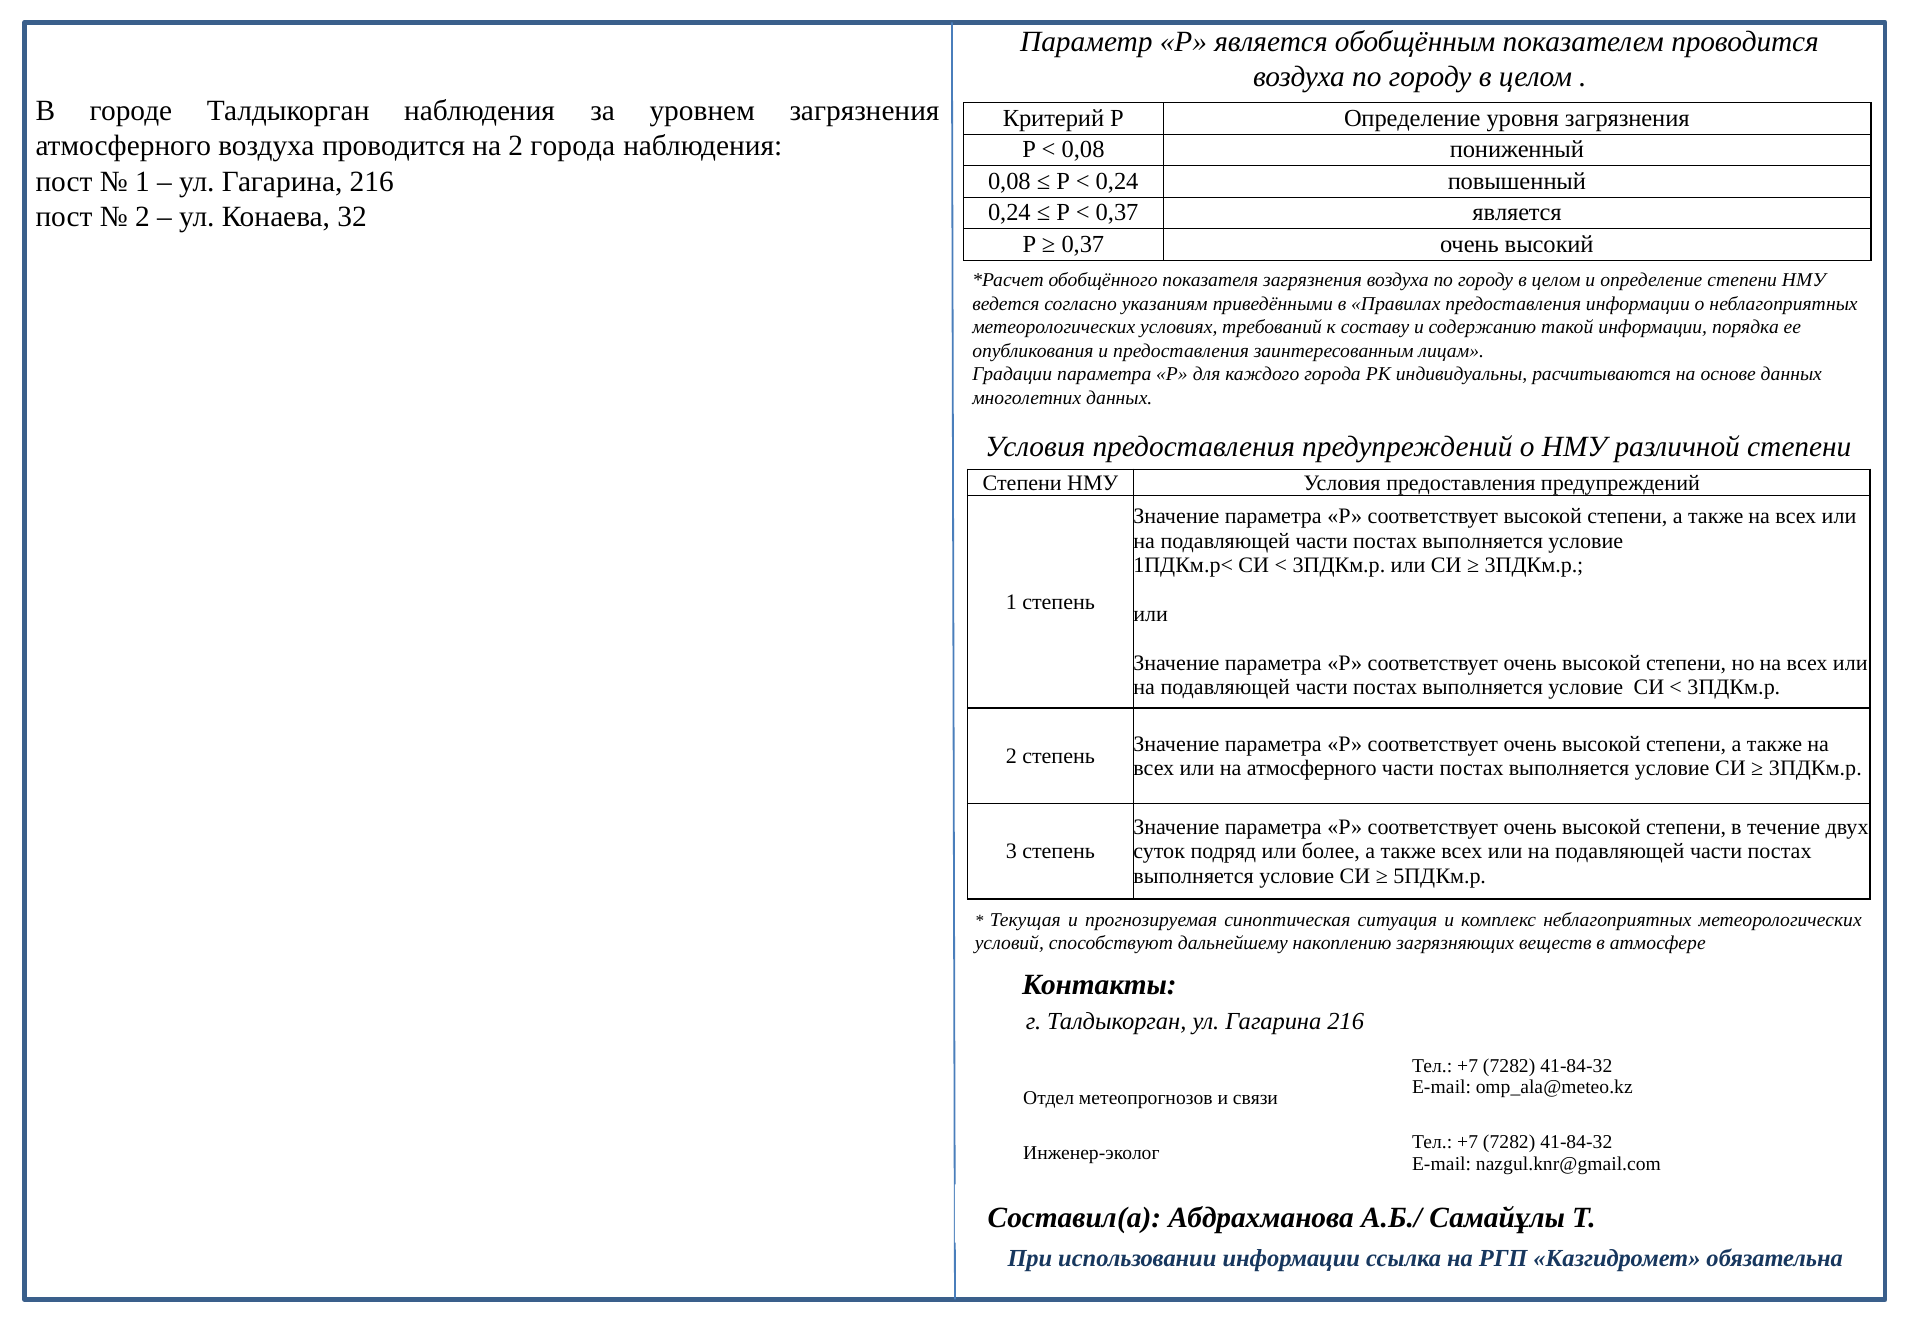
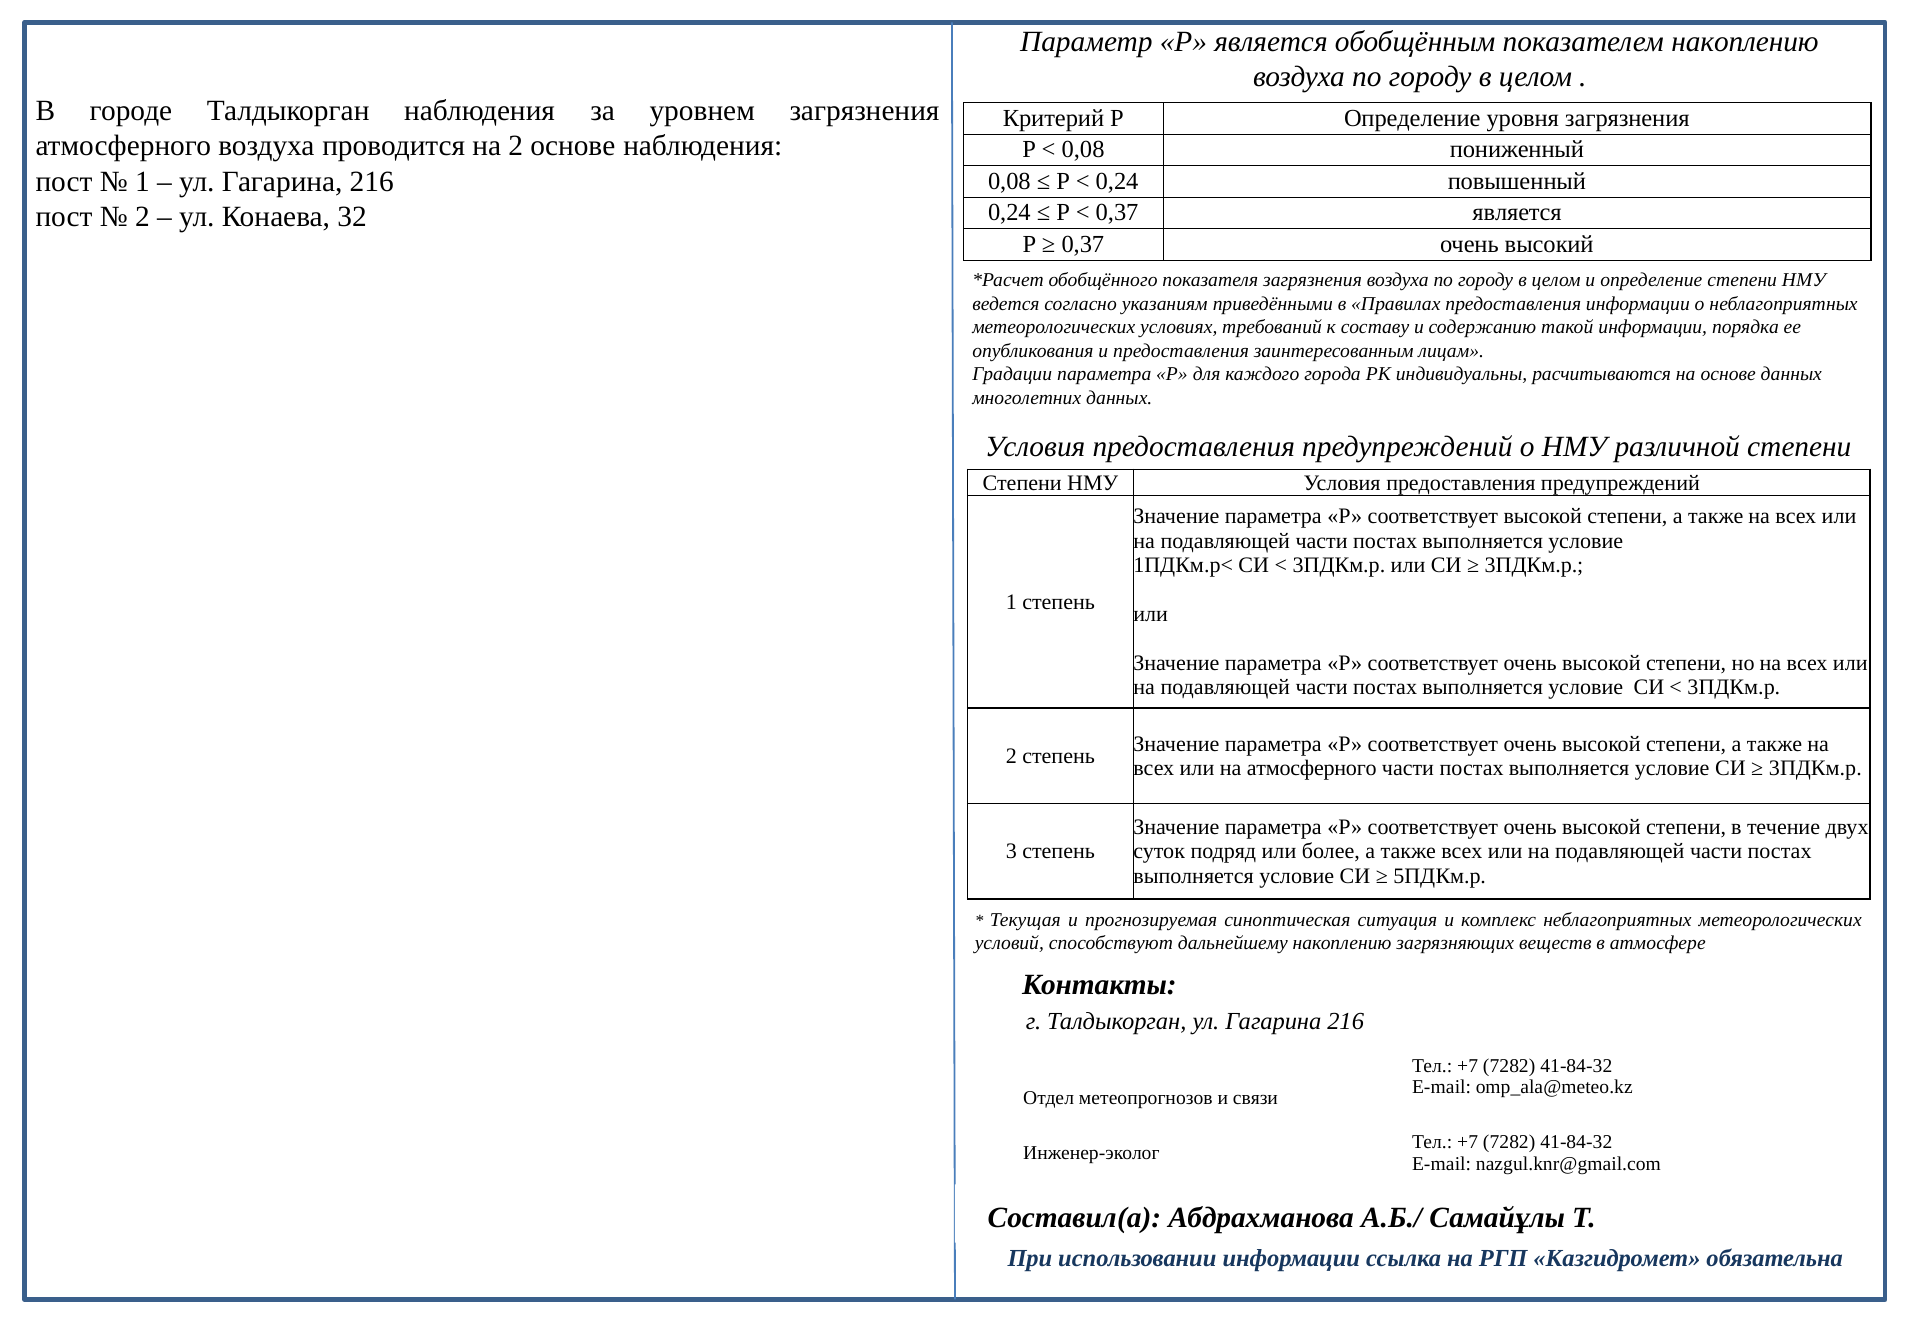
показателем проводится: проводится -> накоплению (1745, 42)
2 города: города -> основе (573, 146)
